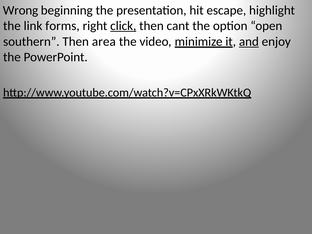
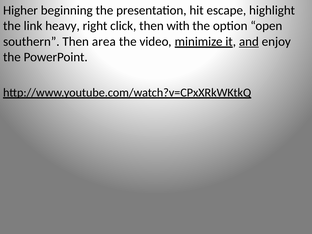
Wrong: Wrong -> Higher (20, 10)
forms: forms -> heavy (63, 26)
click underline: present -> none (123, 26)
cant: cant -> with (178, 26)
